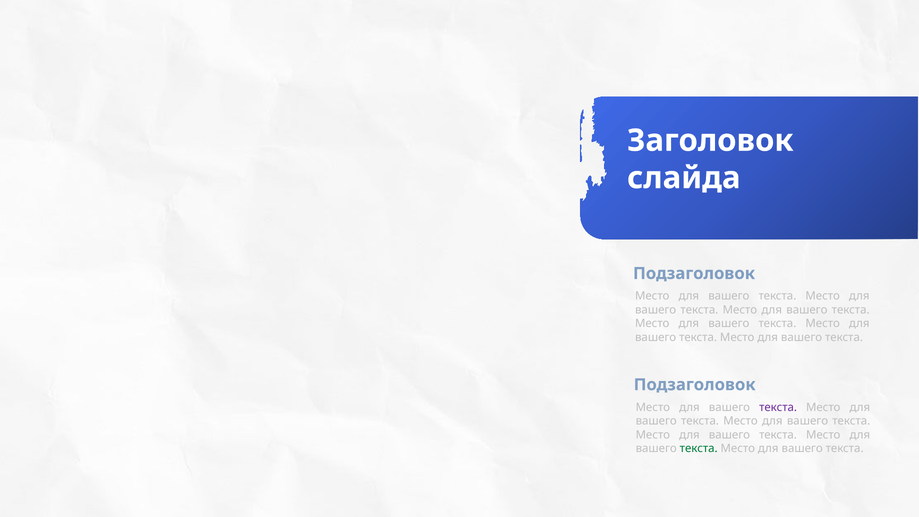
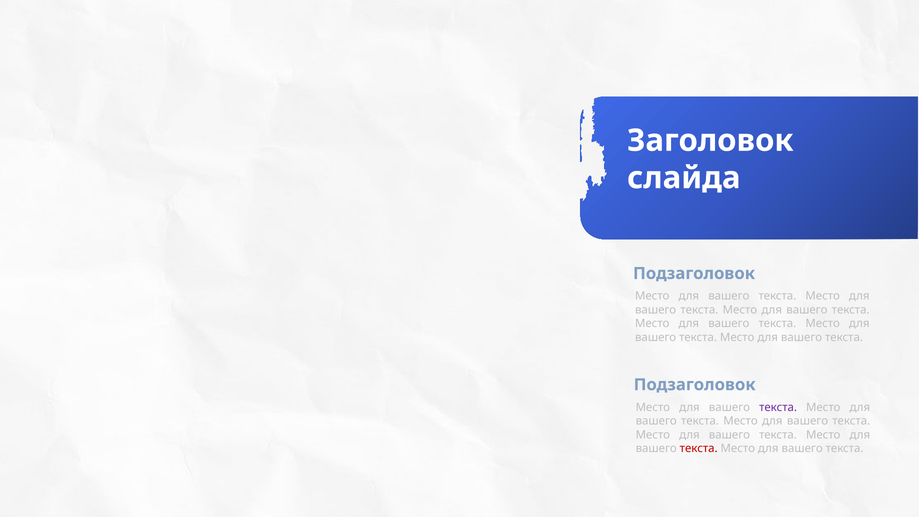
текста colour: green -> red (699, 449)
